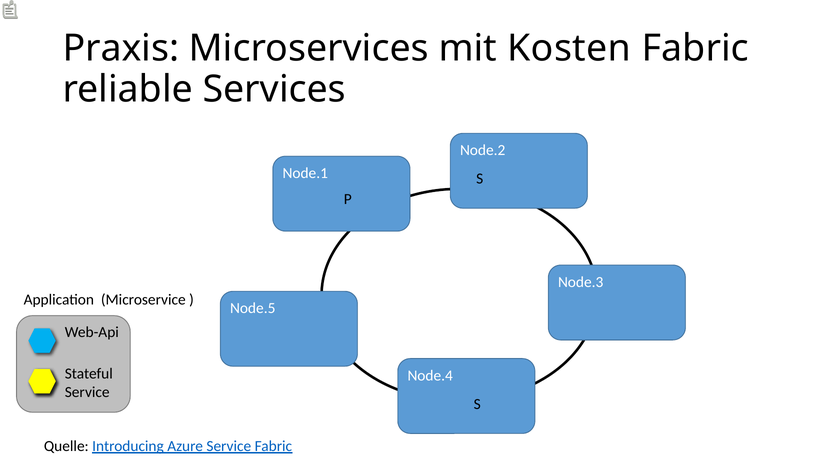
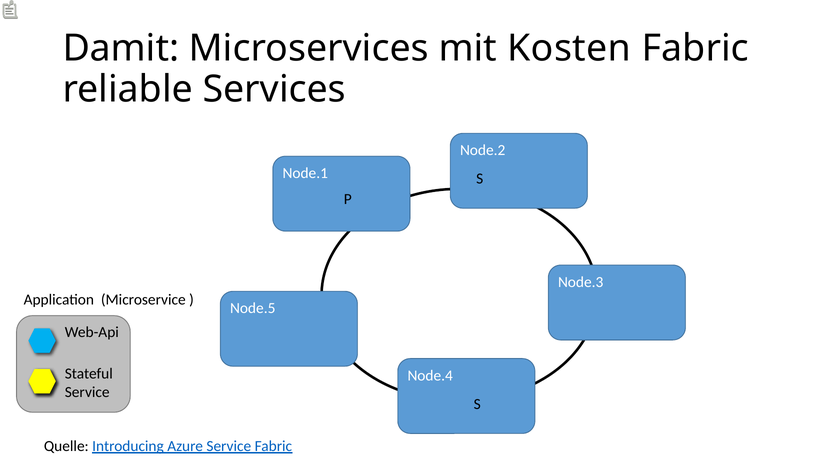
Praxis: Praxis -> Damit (121, 49)
